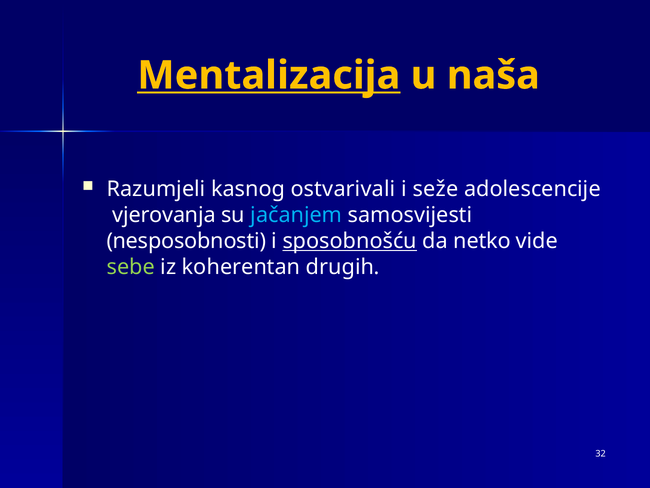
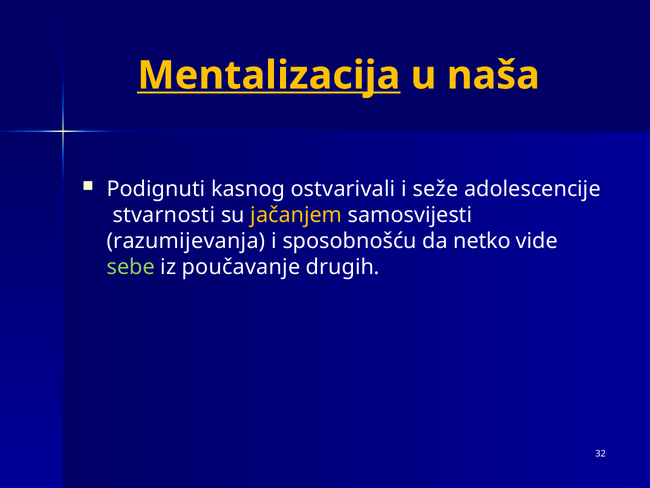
Razumjeli: Razumjeli -> Podignuti (156, 189)
vjerovanja: vjerovanja -> stvarnosti (164, 215)
jačanjem colour: light blue -> yellow (296, 215)
nesposobnosti: nesposobnosti -> razumijevanja (186, 241)
sposobnošću underline: present -> none (350, 241)
koherentan: koherentan -> poučavanje (241, 267)
